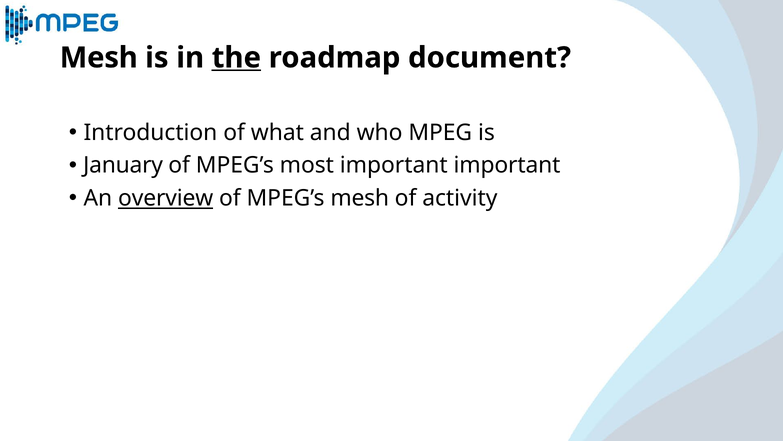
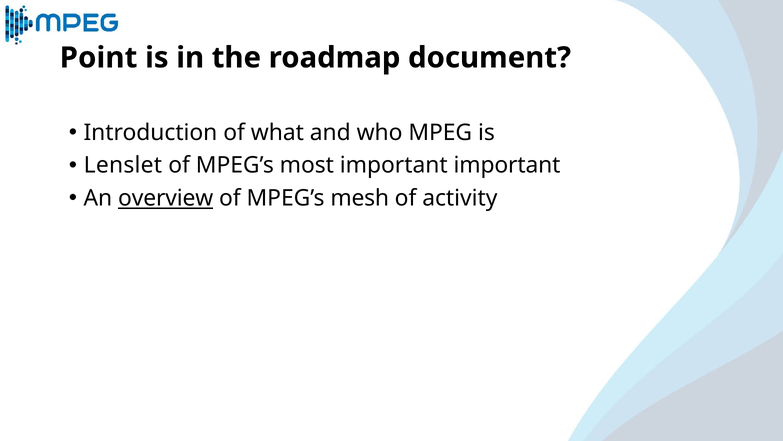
Mesh: Mesh -> Point (99, 58)
the underline: present -> none (236, 58)
January: January -> Lenslet (123, 165)
